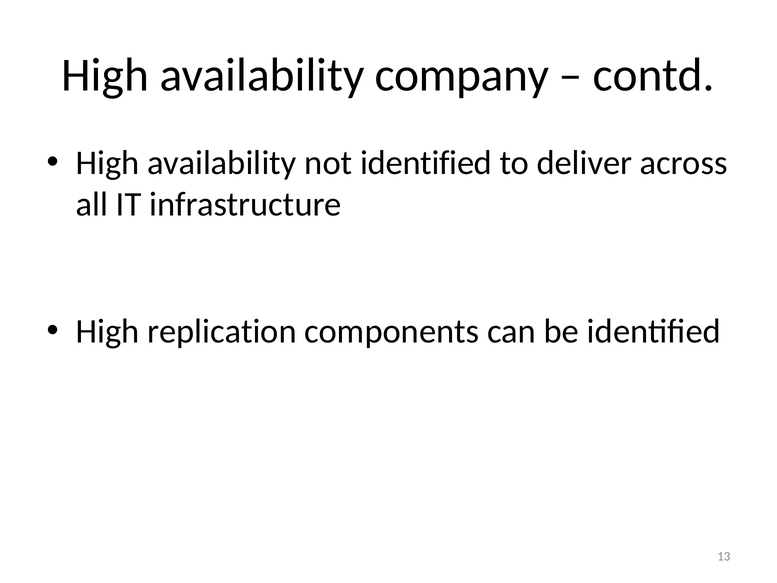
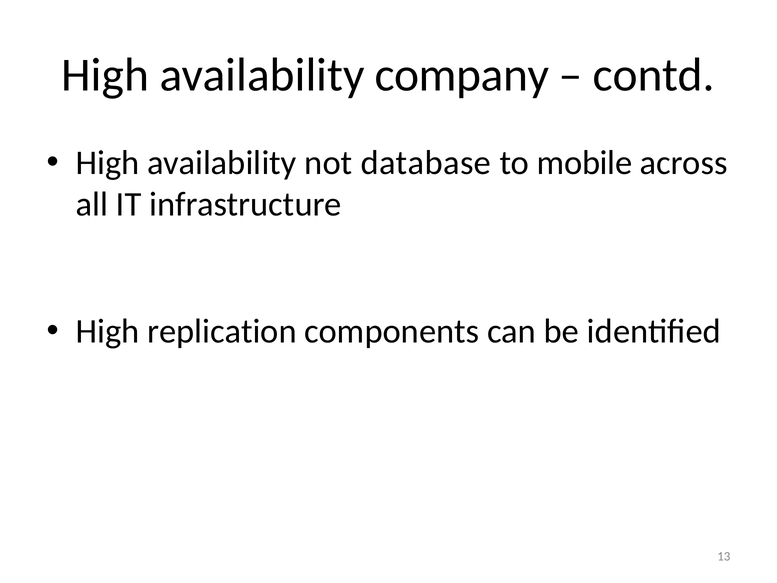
not identified: identified -> database (426, 163)
deliver: deliver -> mobile (585, 163)
